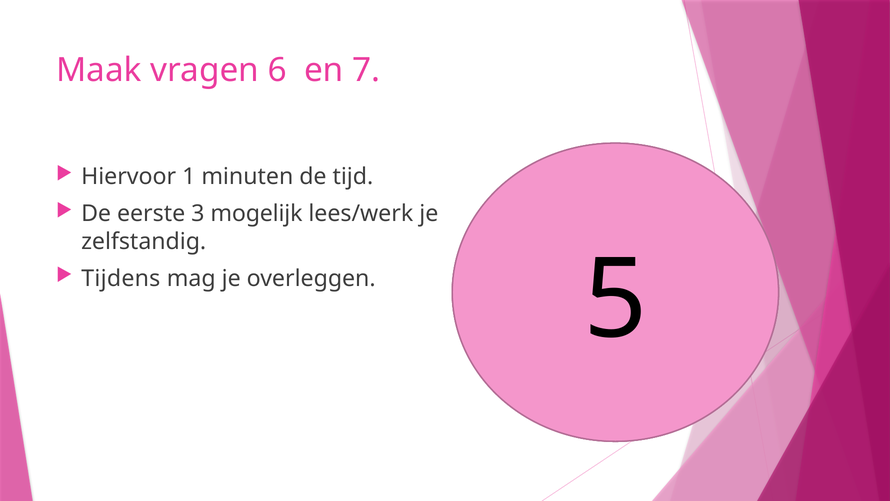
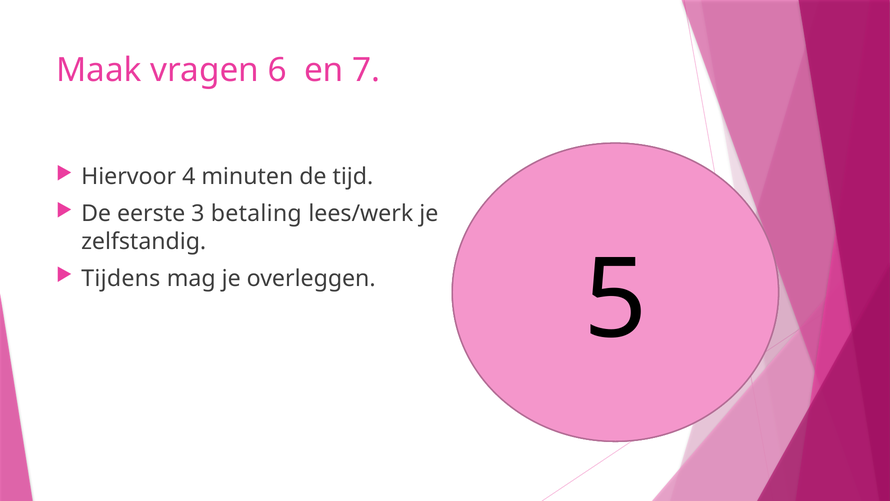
1: 1 -> 4 (189, 177)
mogelijk: mogelijk -> betaling (256, 214)
